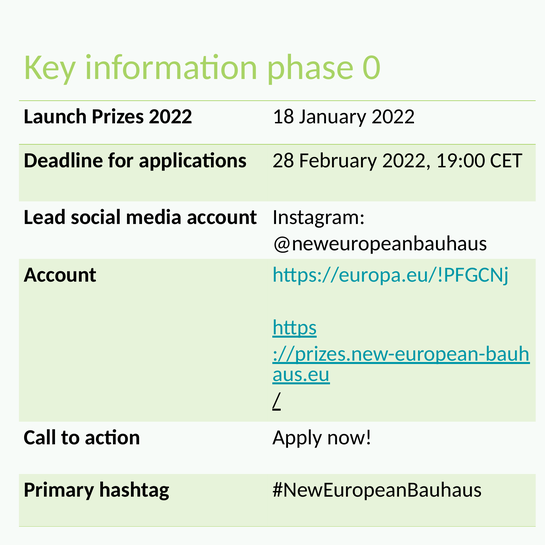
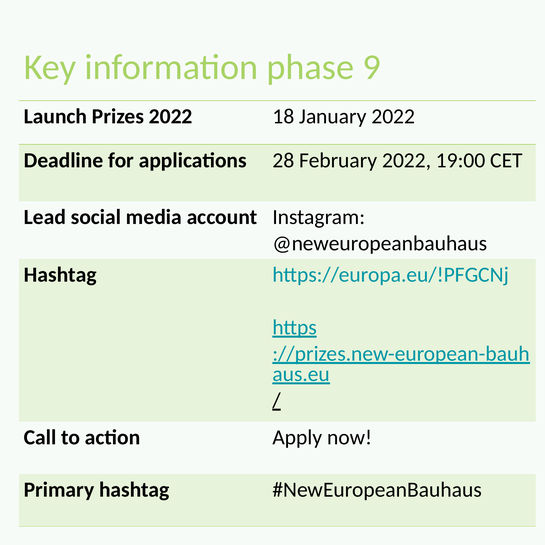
0: 0 -> 9 (372, 67)
Account: Account -> Hashtag (60, 275)
